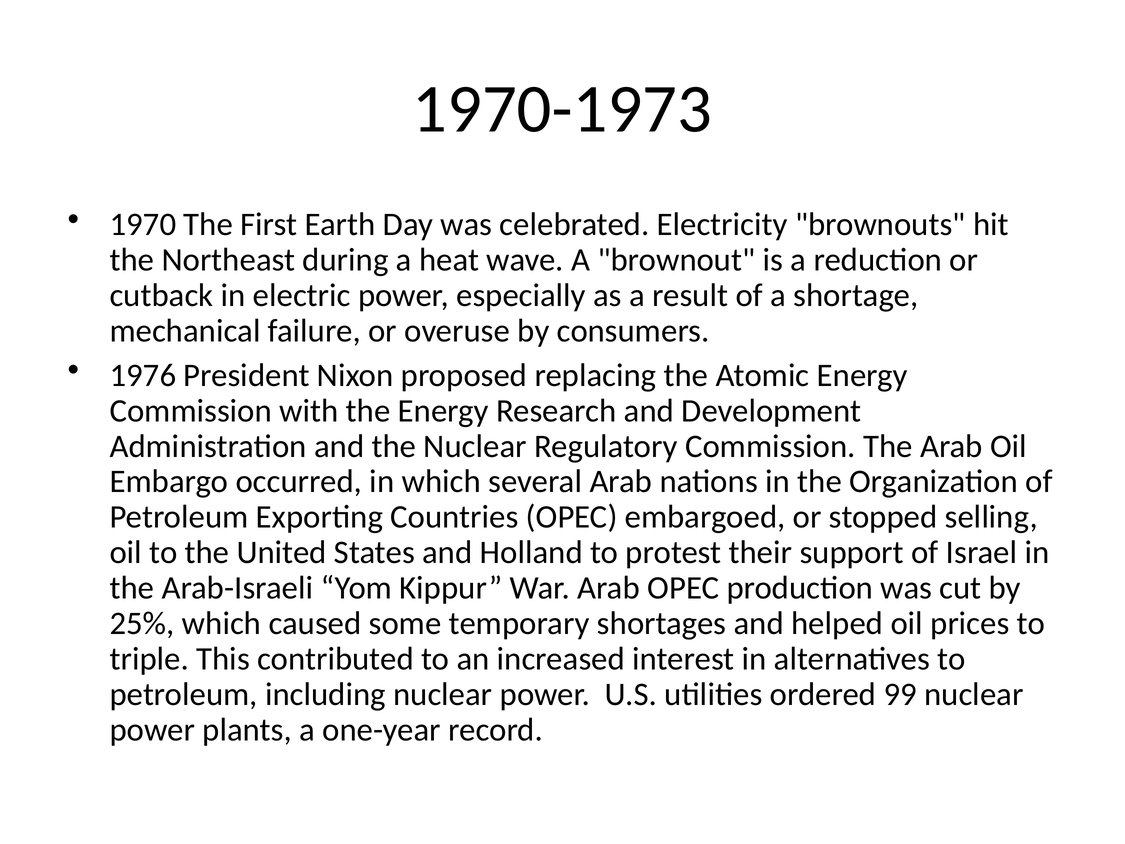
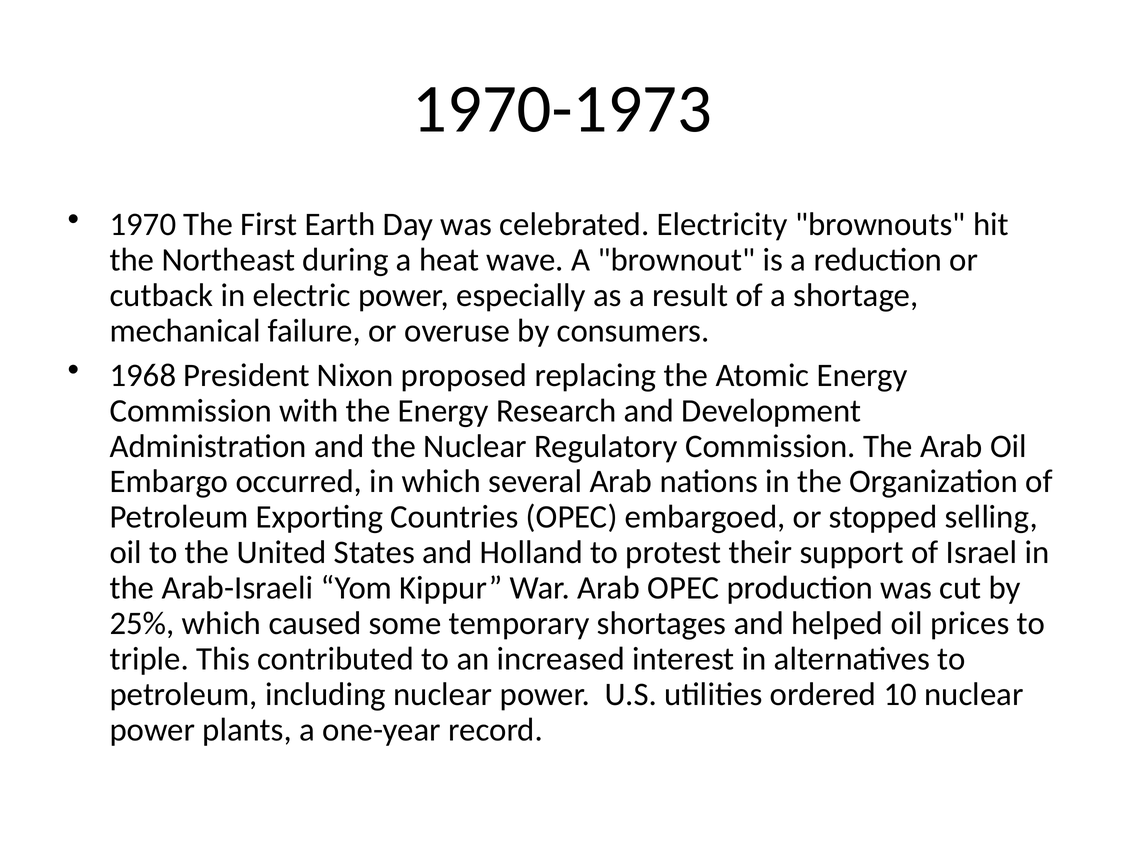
1976: 1976 -> 1968 (143, 375)
99: 99 -> 10 (900, 694)
